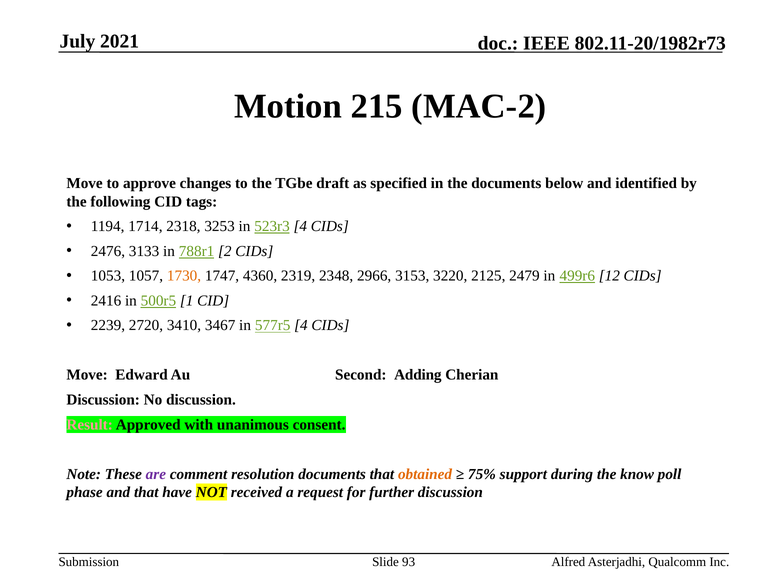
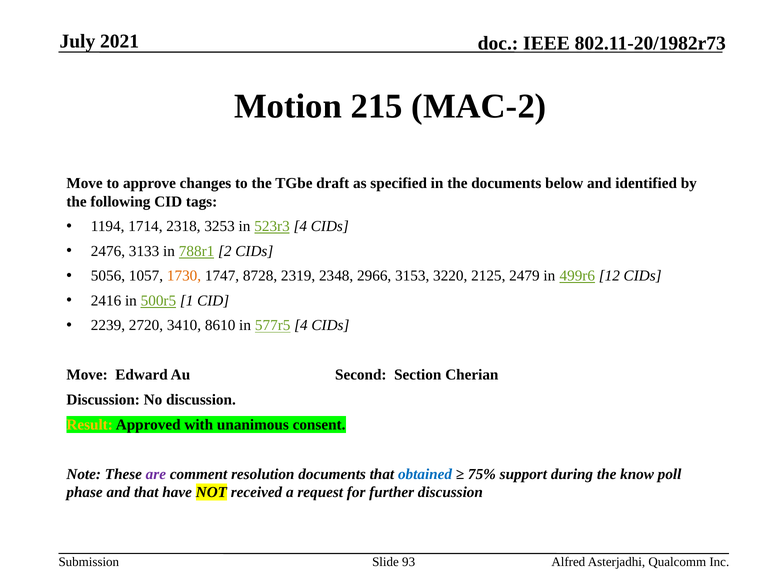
1053: 1053 -> 5056 (108, 276)
4360: 4360 -> 8728 (260, 276)
3467: 3467 -> 8610 (220, 325)
Adding: Adding -> Section (418, 375)
Result colour: pink -> yellow (90, 424)
obtained colour: orange -> blue (425, 474)
